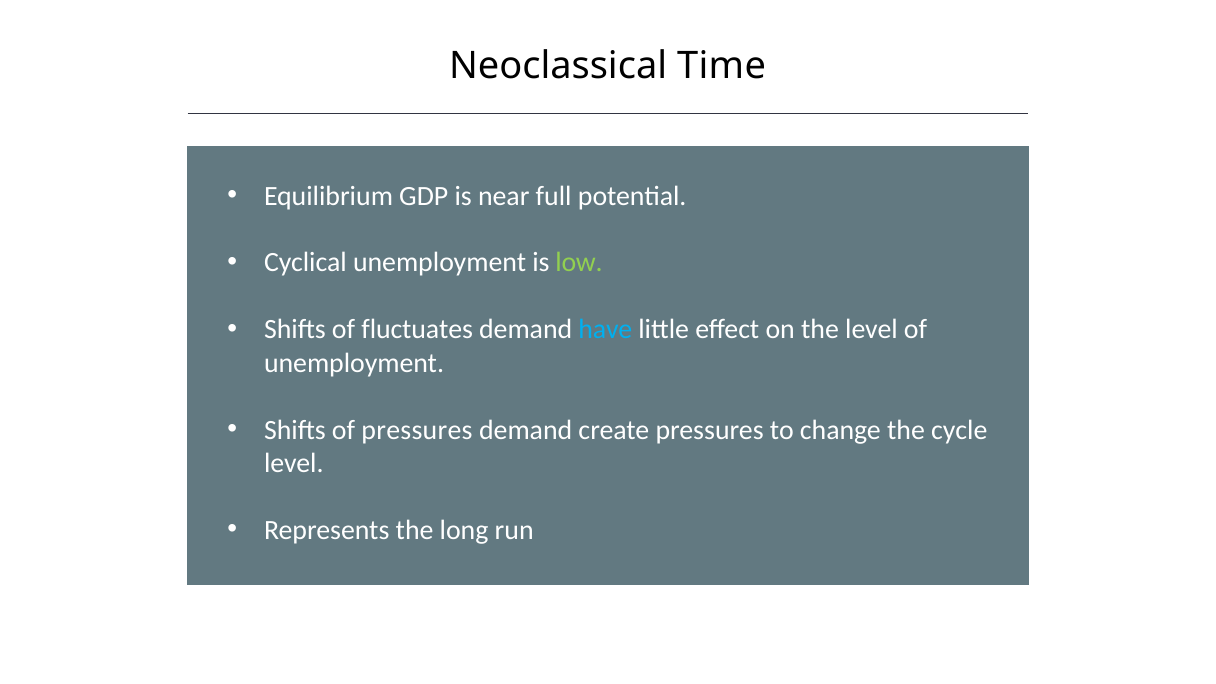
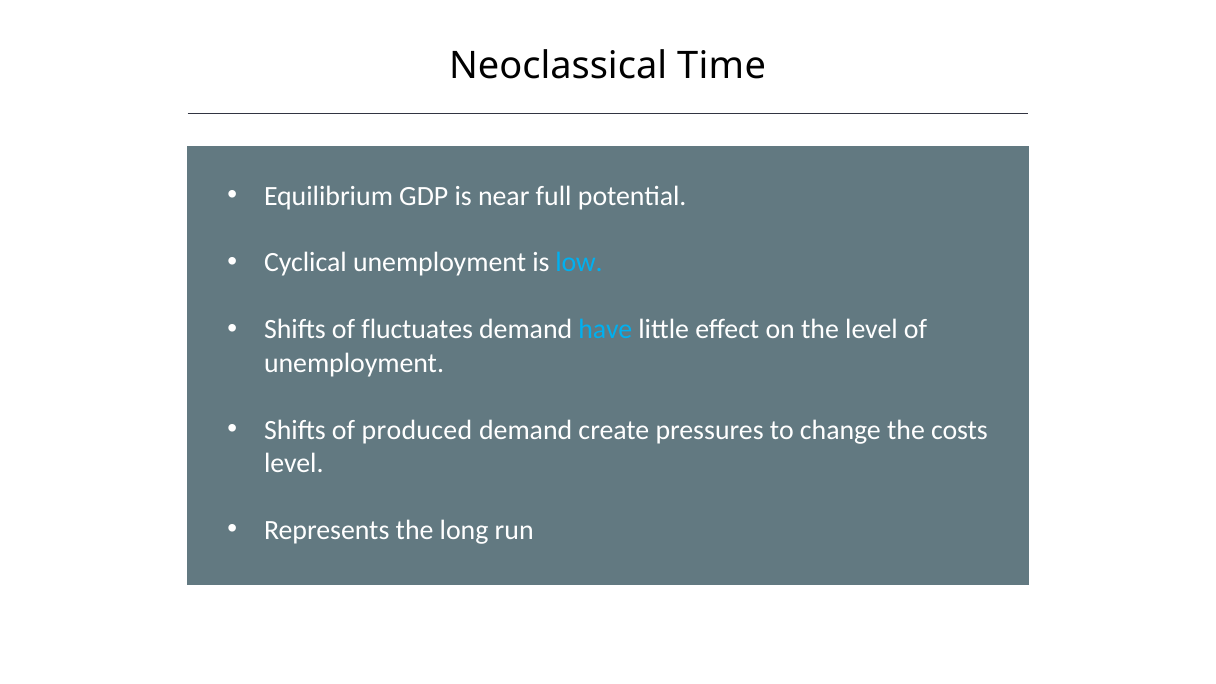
low colour: light green -> light blue (579, 263)
of pressures: pressures -> produced (417, 430)
cycle: cycle -> costs (959, 430)
